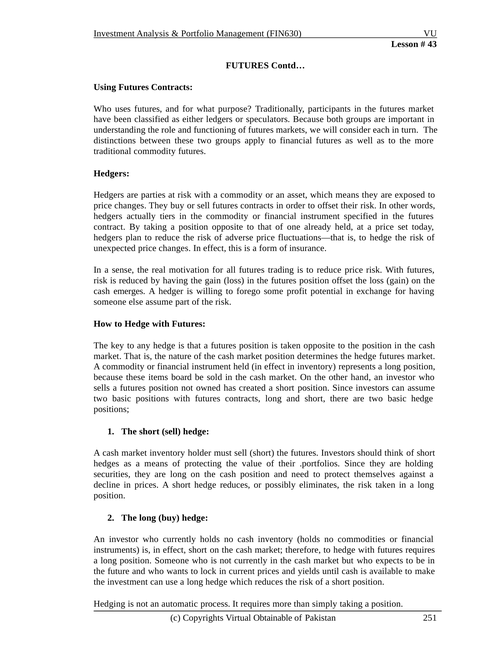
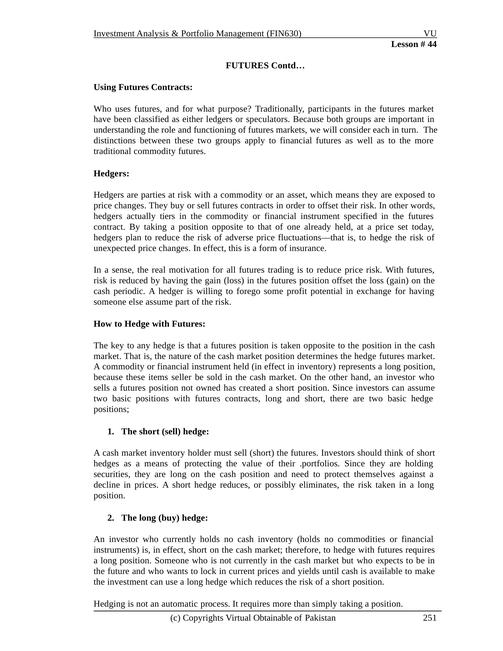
43: 43 -> 44 (432, 44)
emerges: emerges -> periodic (129, 291)
board: board -> seller (181, 377)
